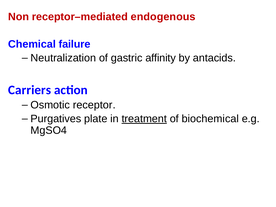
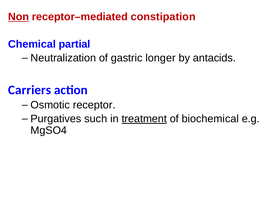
Non underline: none -> present (19, 17)
endogenous: endogenous -> constipation (163, 17)
failure: failure -> partial (75, 44)
affinity: affinity -> longer (161, 58)
plate: plate -> such (96, 119)
